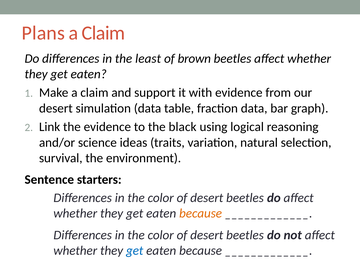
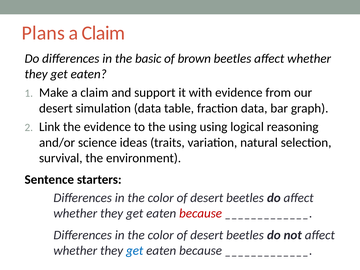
least: least -> basic (148, 59)
the black: black -> using (183, 127)
because colour: orange -> red (201, 213)
